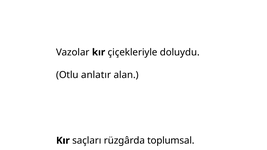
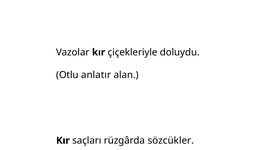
toplumsal: toplumsal -> sözcükler (171, 141)
